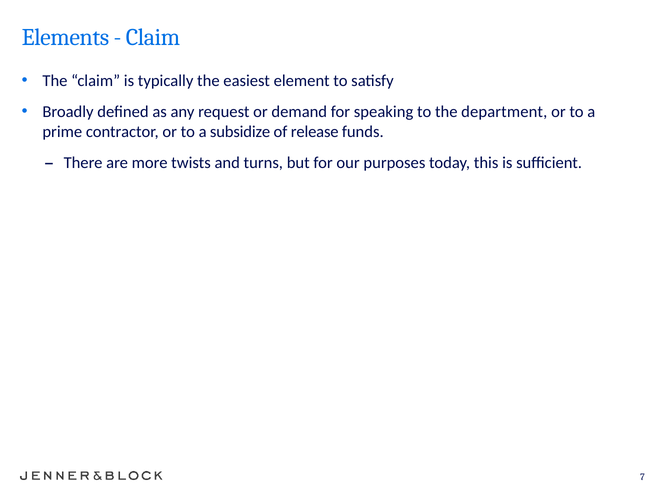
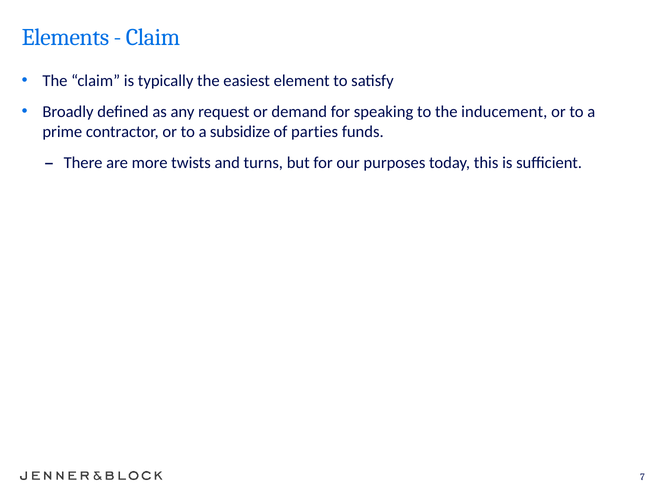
department: department -> inducement (504, 112)
release: release -> parties (315, 132)
